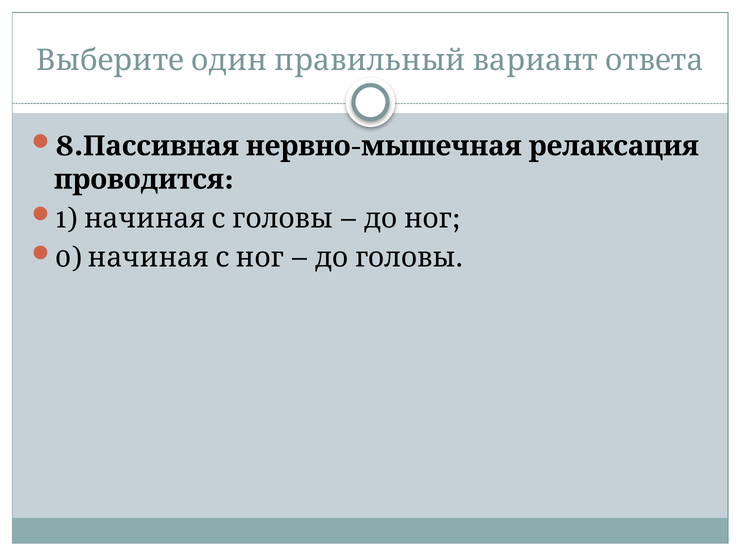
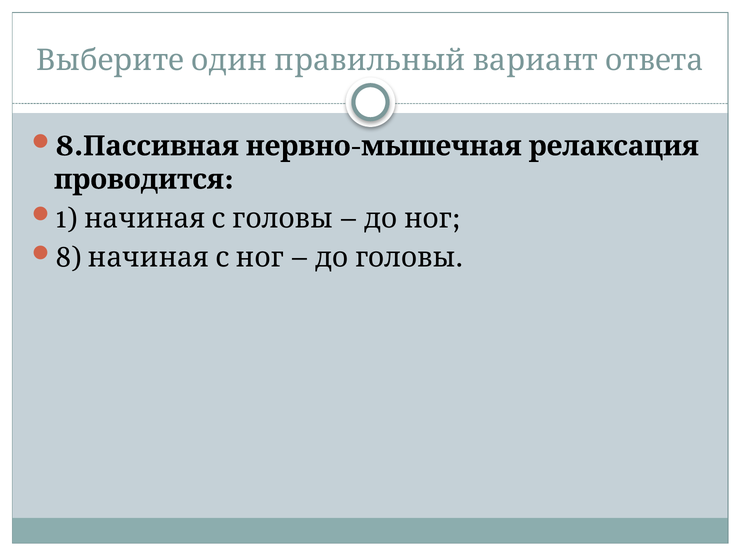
0: 0 -> 8 (68, 257)
